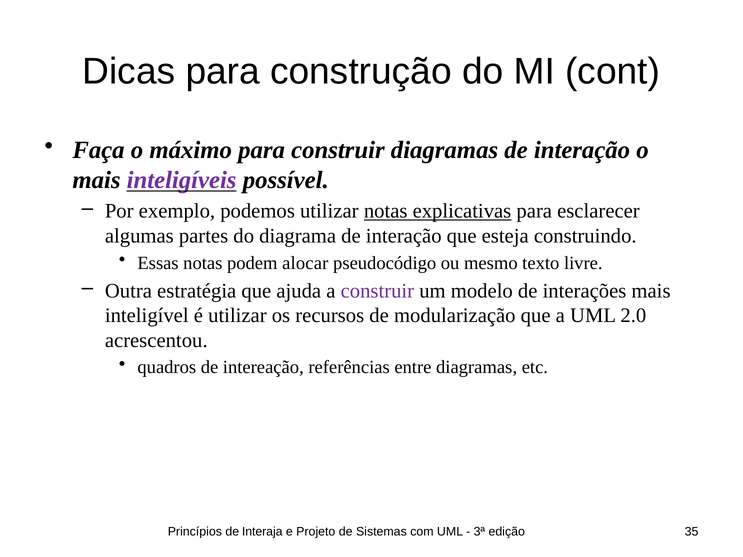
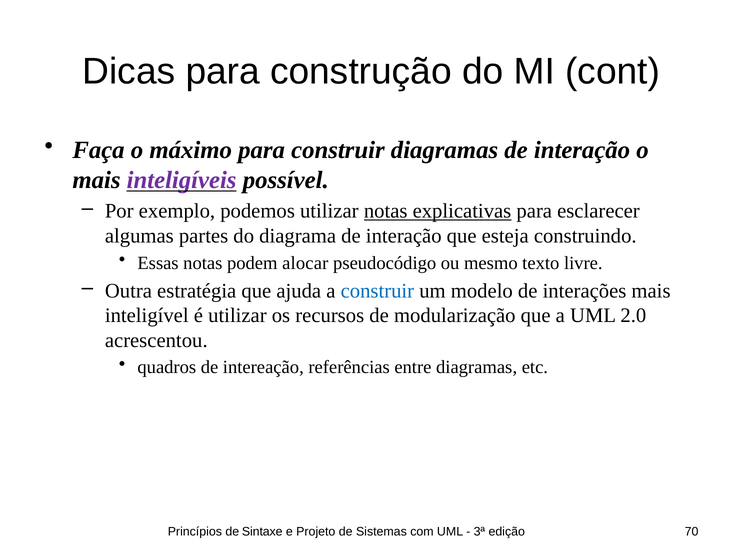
construir colour: purple -> blue (377, 291)
Interaja: Interaja -> Sintaxe (262, 532)
35: 35 -> 70 (692, 532)
